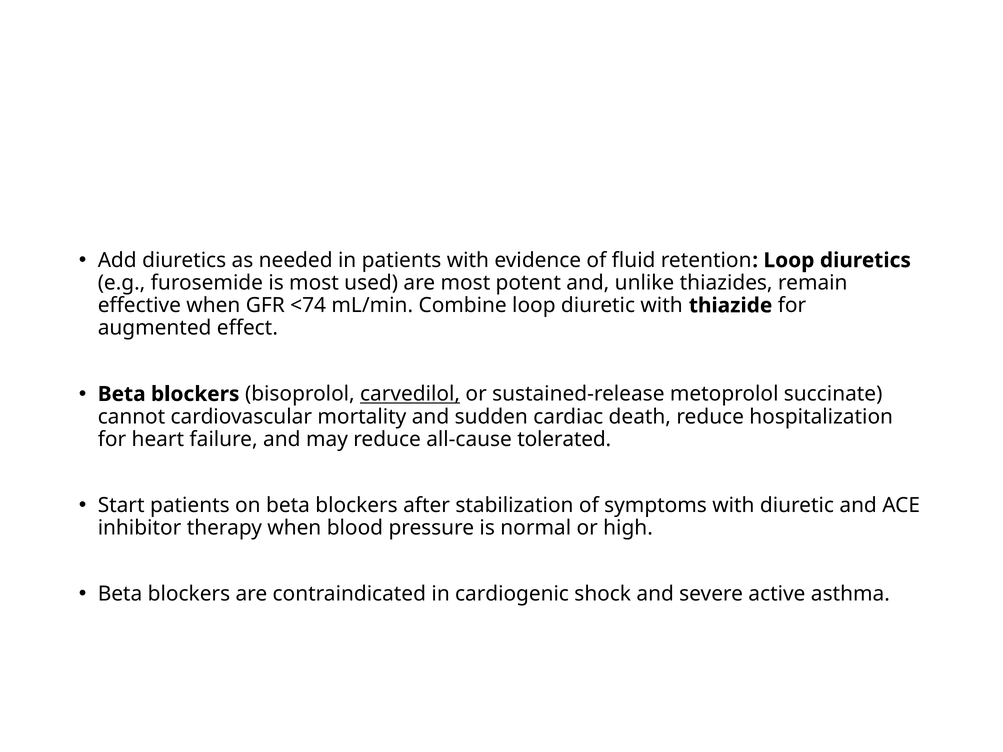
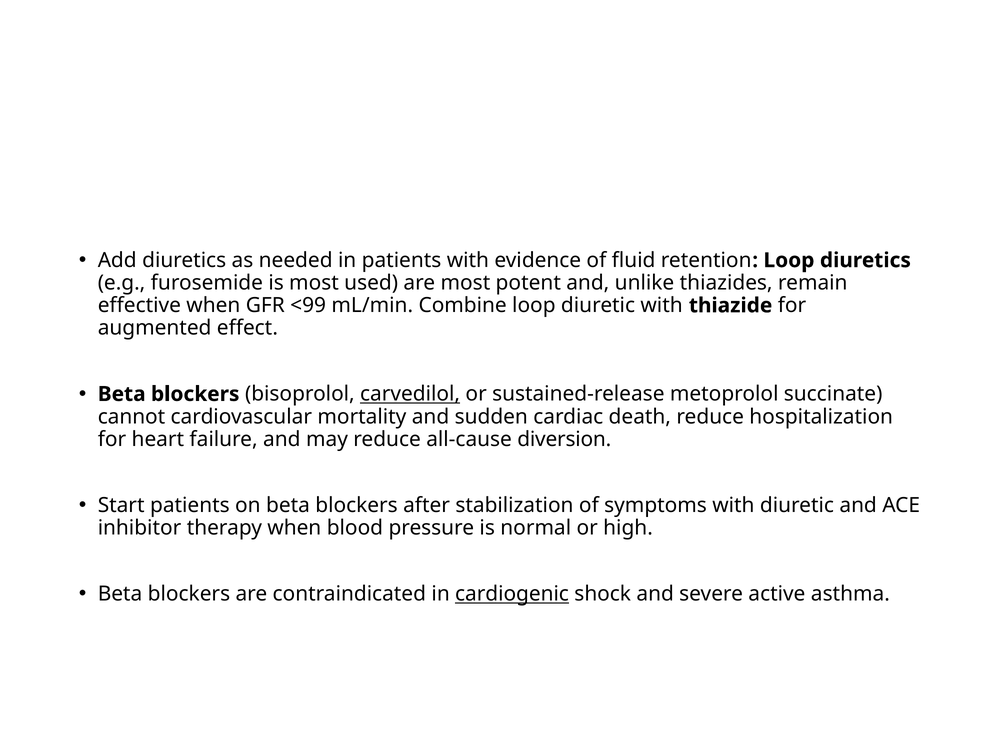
<74: <74 -> <99 (308, 306)
tolerated: tolerated -> diversion (564, 439)
cardiogenic underline: none -> present (512, 594)
